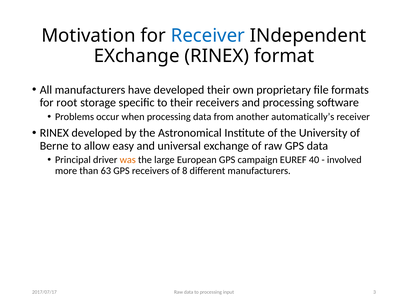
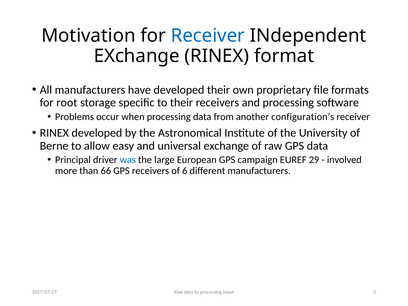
automatically’s: automatically’s -> configuration’s (303, 117)
was colour: orange -> blue (128, 160)
40: 40 -> 29 (314, 160)
63: 63 -> 66 (106, 171)
8: 8 -> 6 (185, 171)
